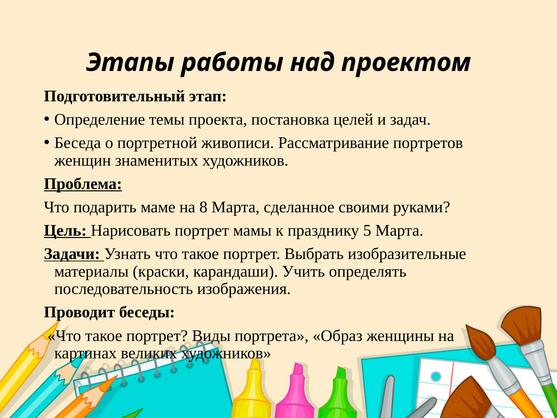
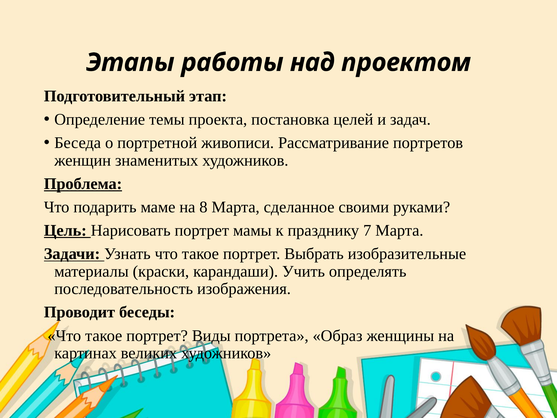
5: 5 -> 7 (367, 230)
